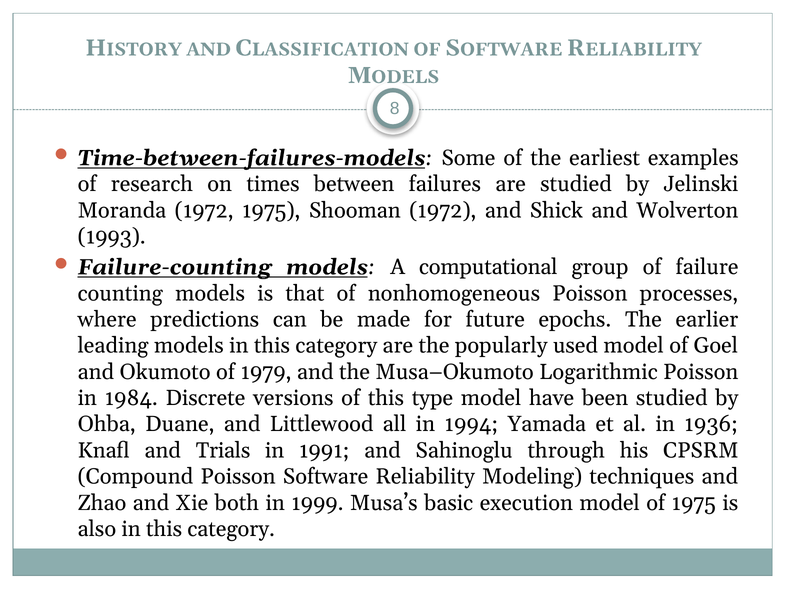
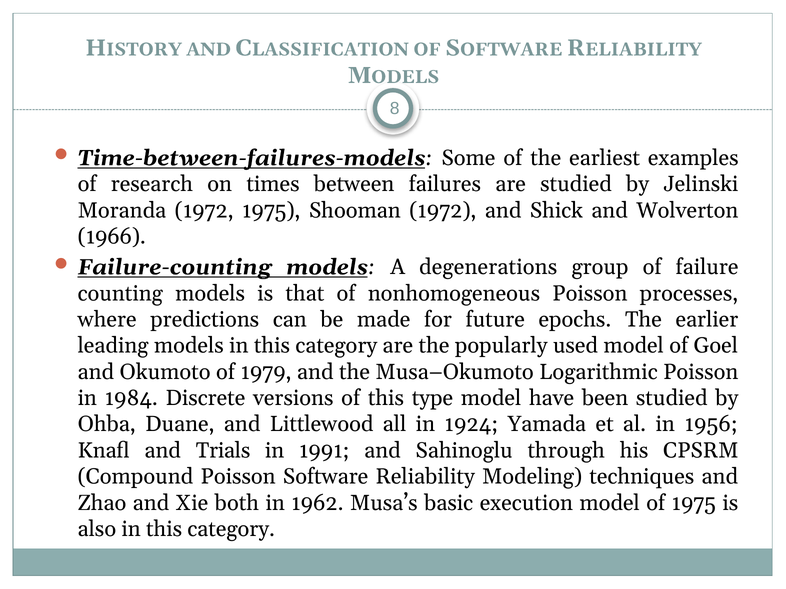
1993: 1993 -> 1966 (112, 237)
computational: computational -> degenerations (488, 267)
1994: 1994 -> 1924 (471, 425)
1936: 1936 -> 1956 (711, 425)
1999: 1999 -> 1962 (317, 503)
